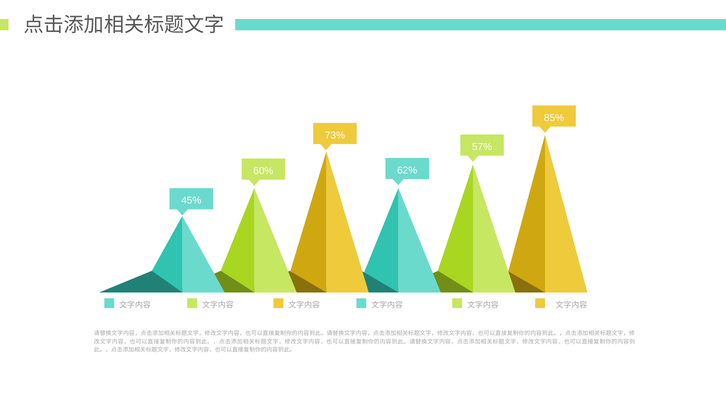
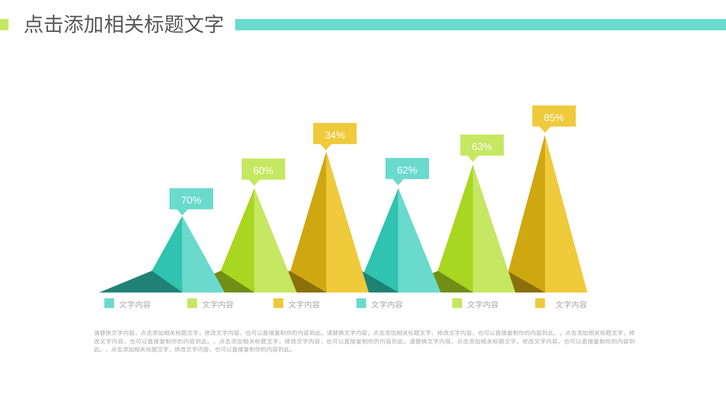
73%: 73% -> 34% (335, 136)
57%: 57% -> 63% (482, 147)
45%: 45% -> 70% (191, 201)
